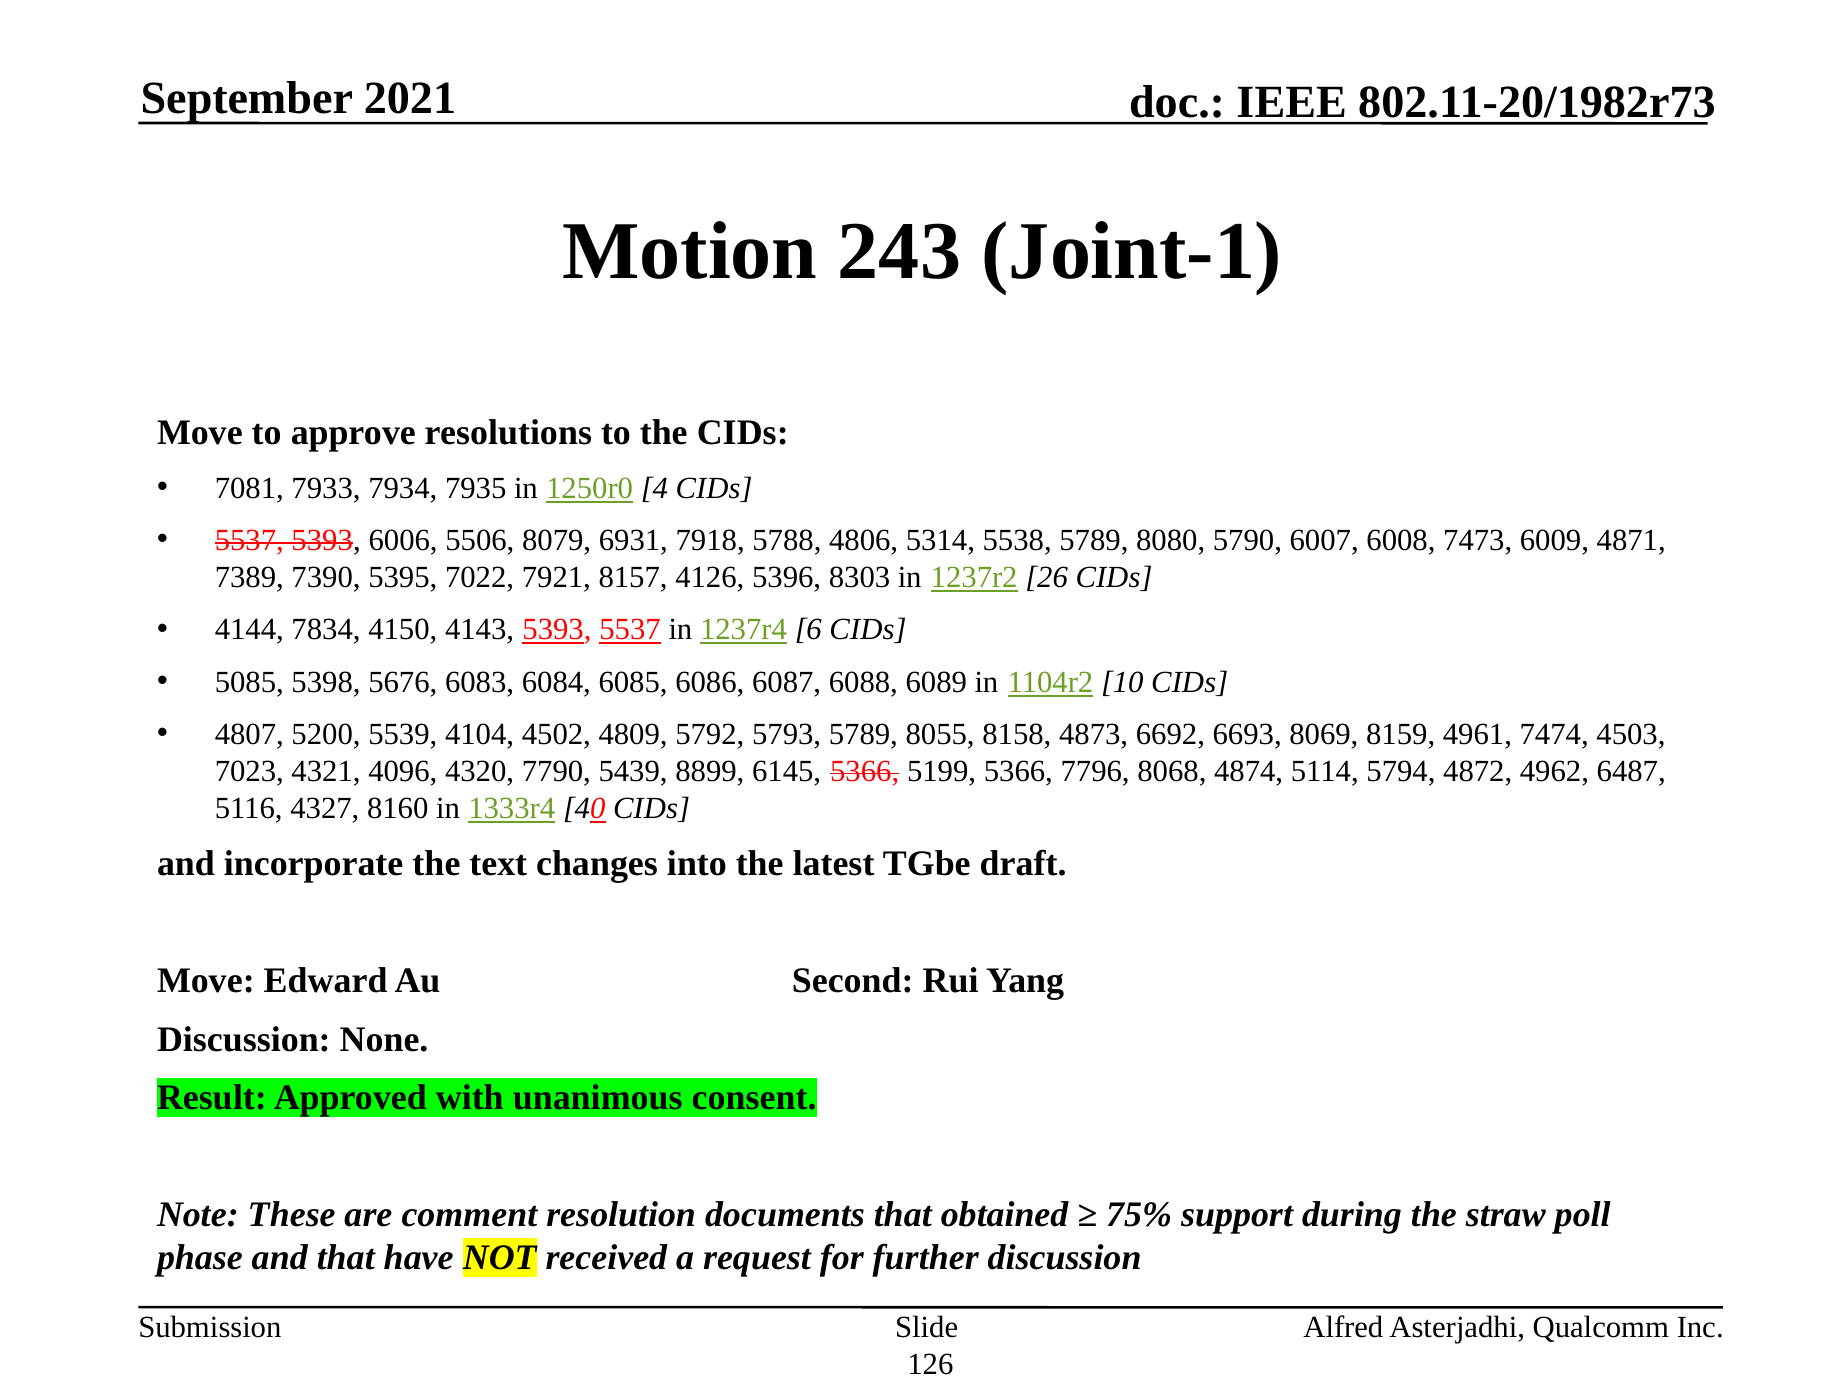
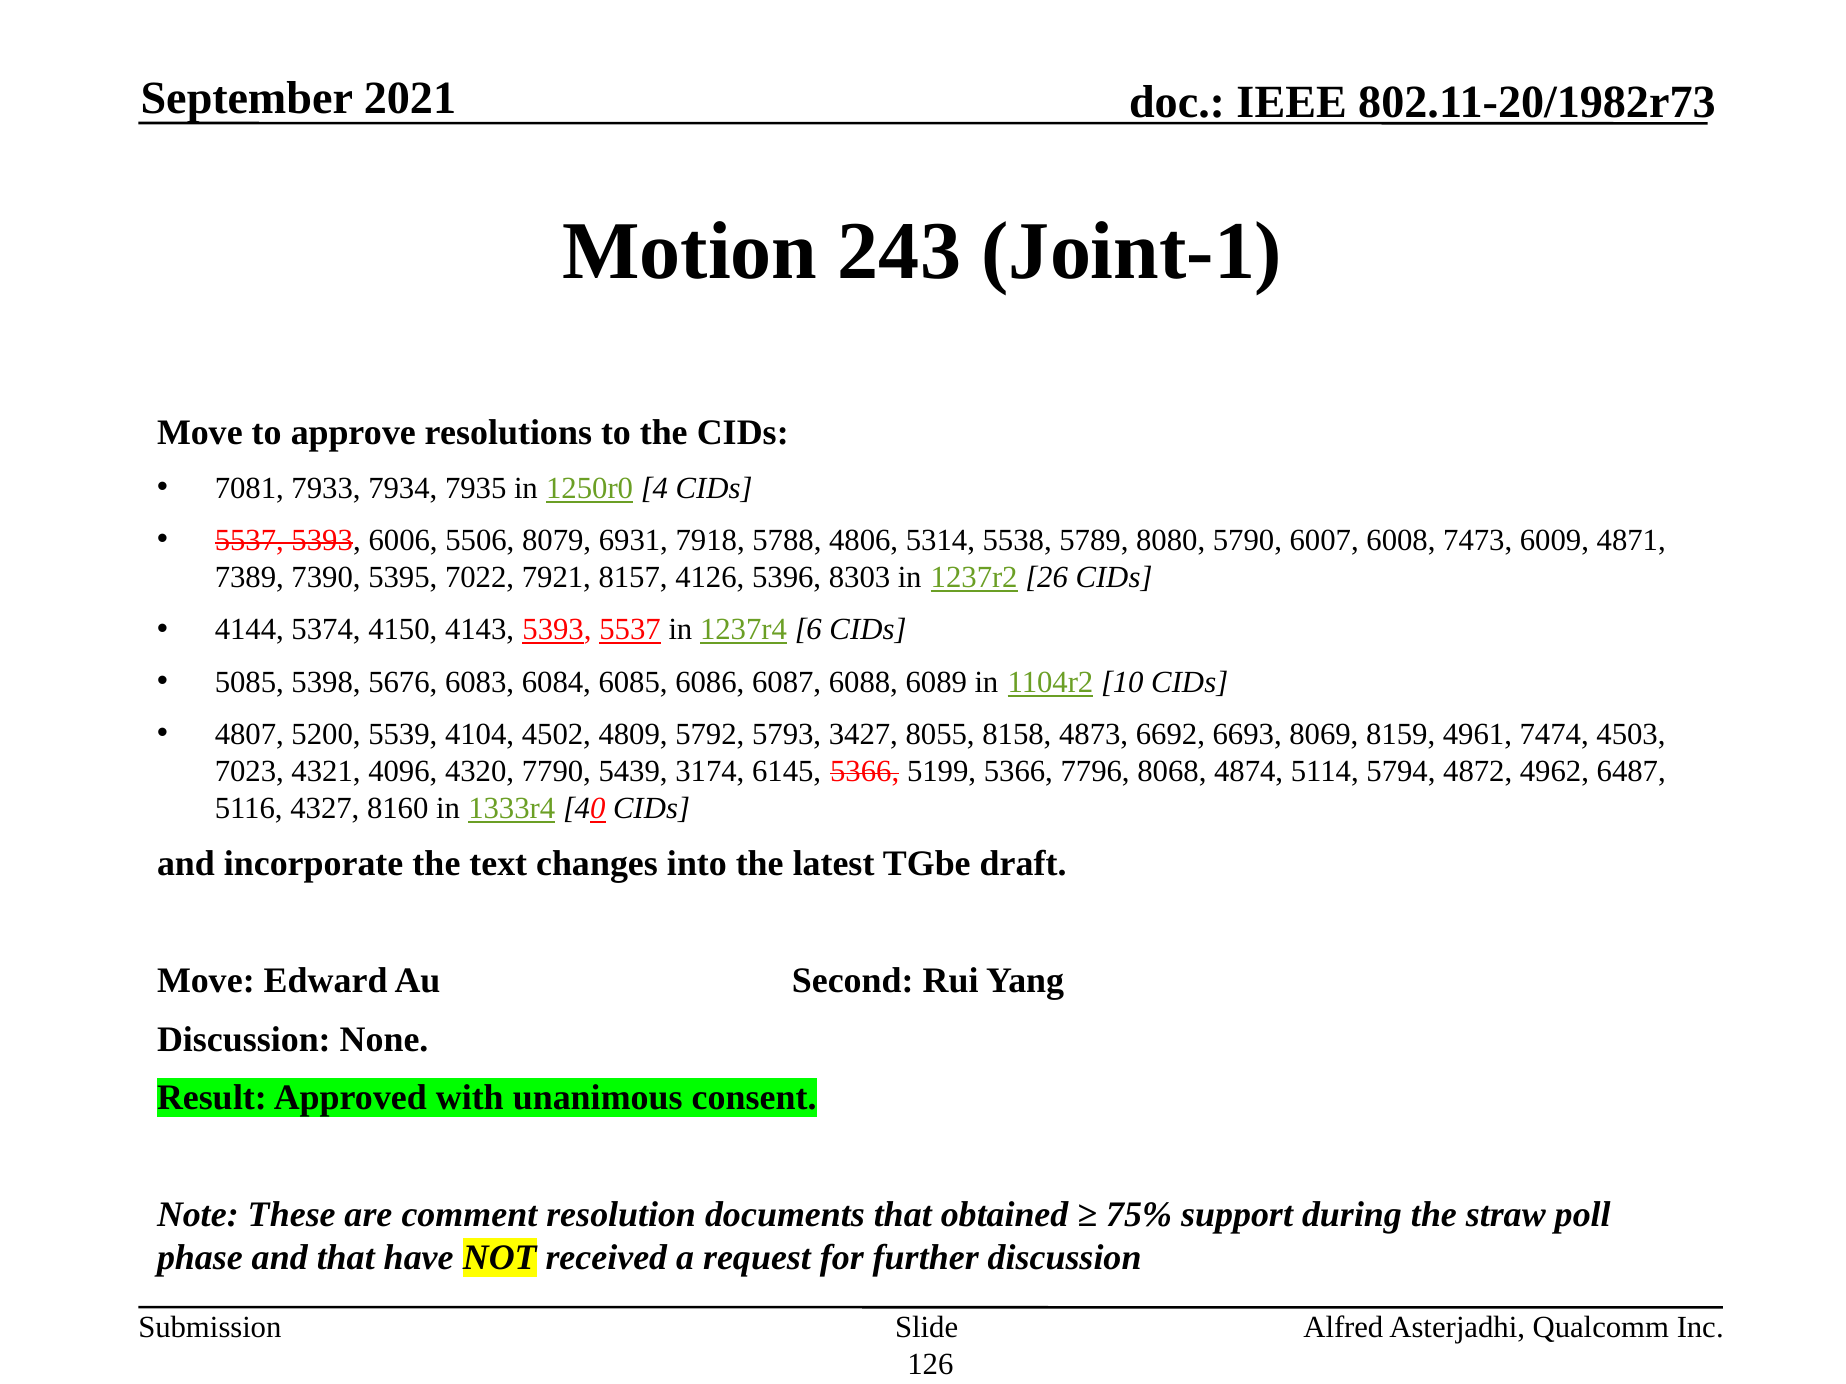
7834: 7834 -> 5374 (326, 630)
5793 5789: 5789 -> 3427 (863, 735)
8899: 8899 -> 3174 (710, 771)
